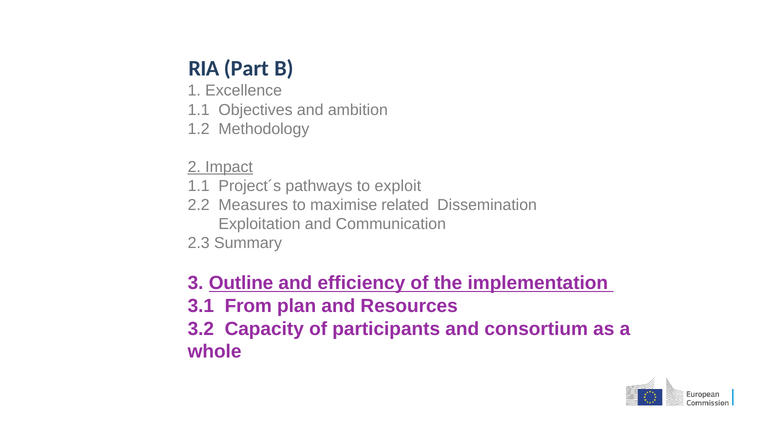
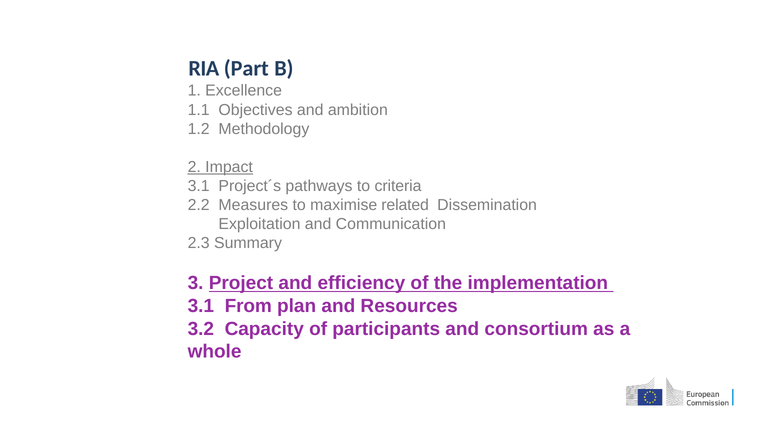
1.1: 1.1 -> 3.1 (199, 186)
exploit: exploit -> criteria (398, 186)
Outline: Outline -> Project (241, 283)
